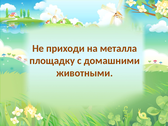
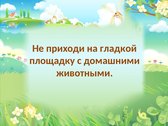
металла: металла -> гладкой (118, 48)
